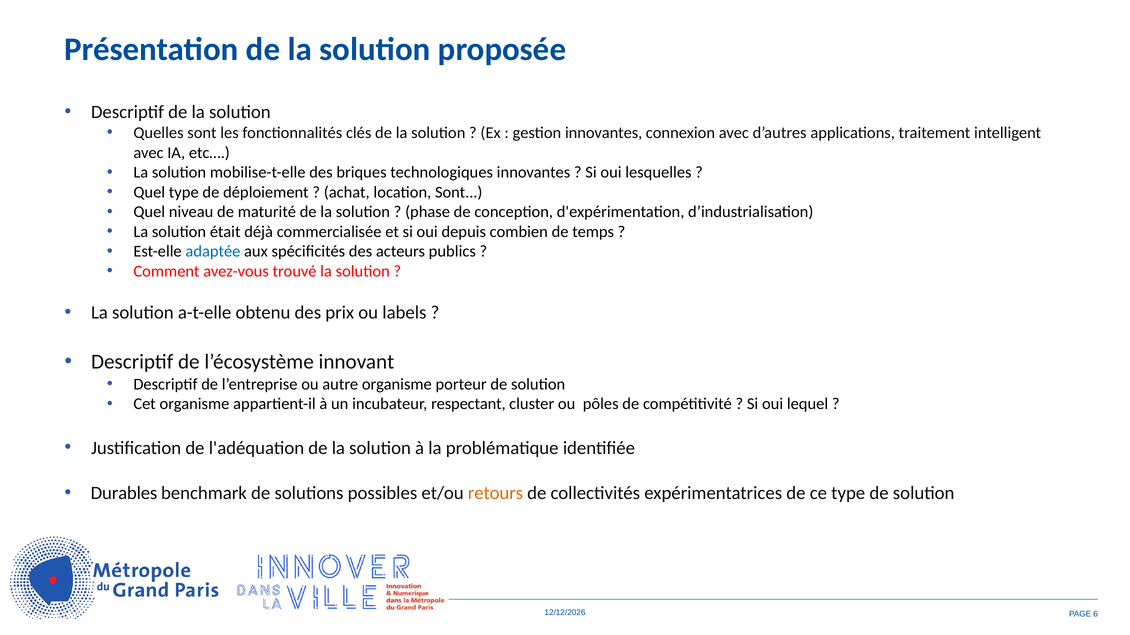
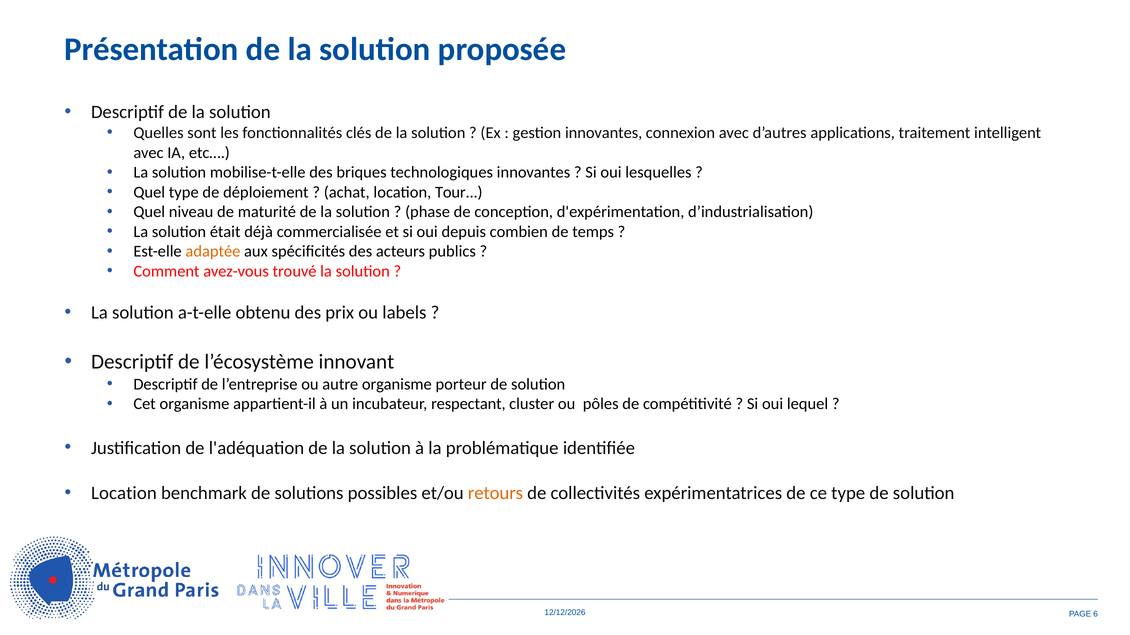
location Sont: Sont -> Tour (459, 192)
adaptée colour: blue -> orange (213, 252)
Durables: Durables -> Location (124, 493)
